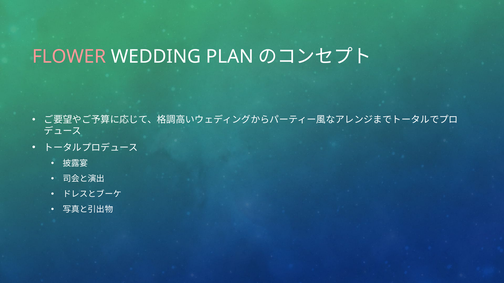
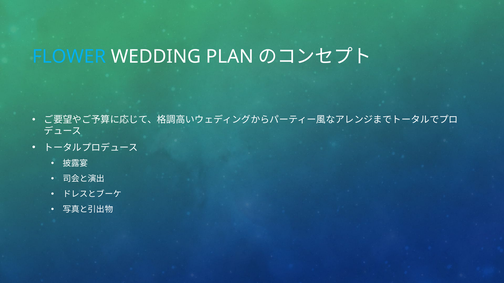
FLOWER colour: pink -> light blue (69, 57)
